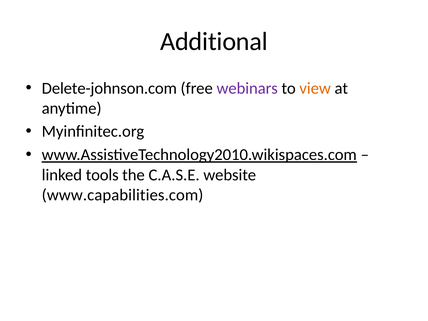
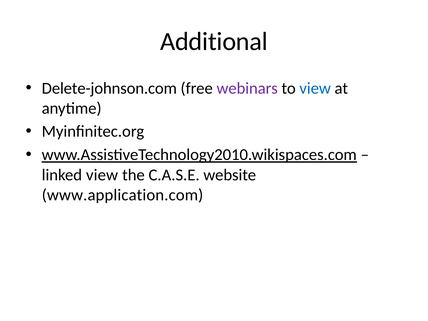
view colour: orange -> blue (315, 88)
linked tools: tools -> view (102, 175)
www.capabilities.com: www.capabilities.com -> www.application.com (123, 195)
